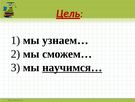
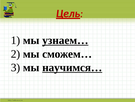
узнаем… underline: none -> present (65, 40)
